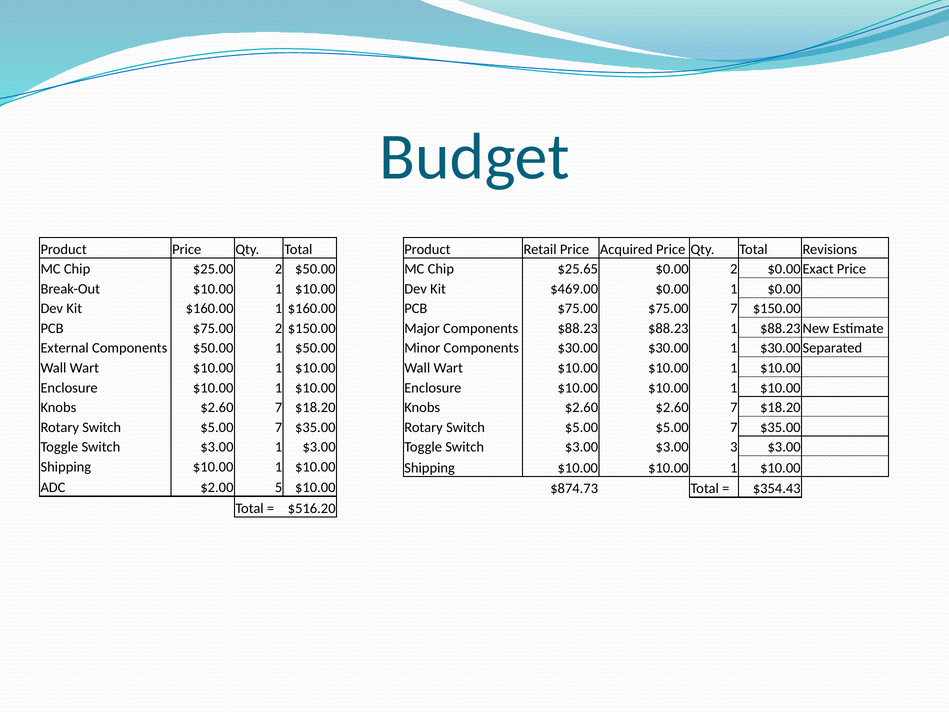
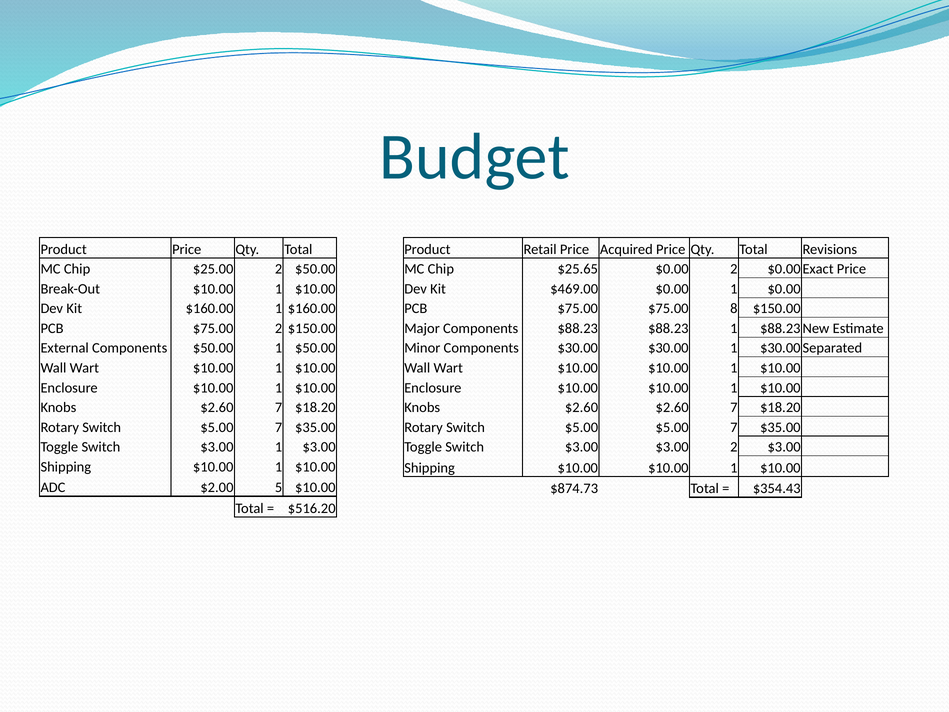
$75.00 7: 7 -> 8 (734, 309)
$3.00 3: 3 -> 2 (734, 447)
